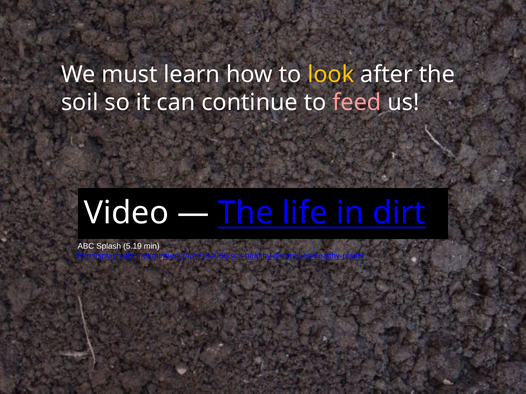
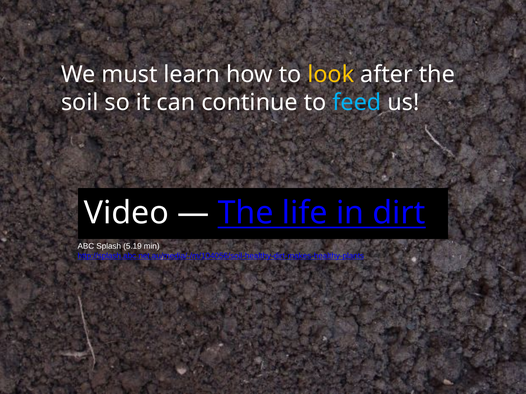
feed colour: pink -> light blue (357, 103)
